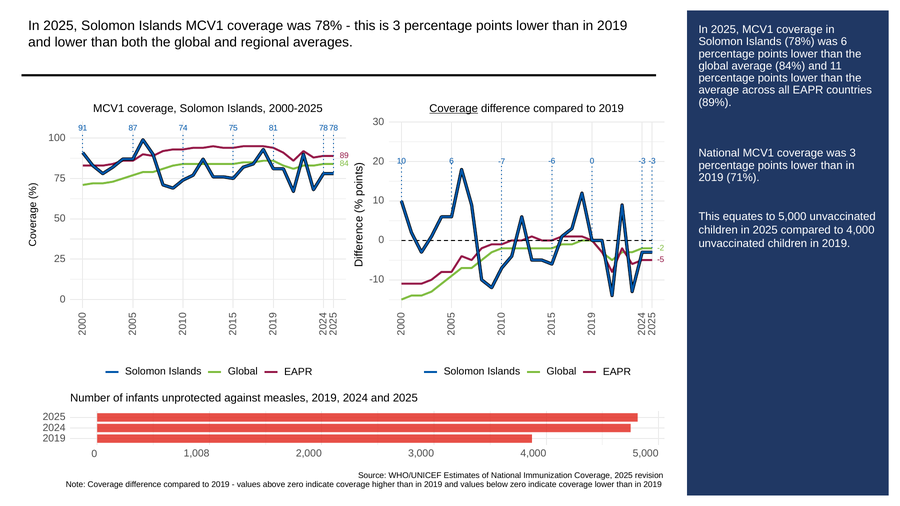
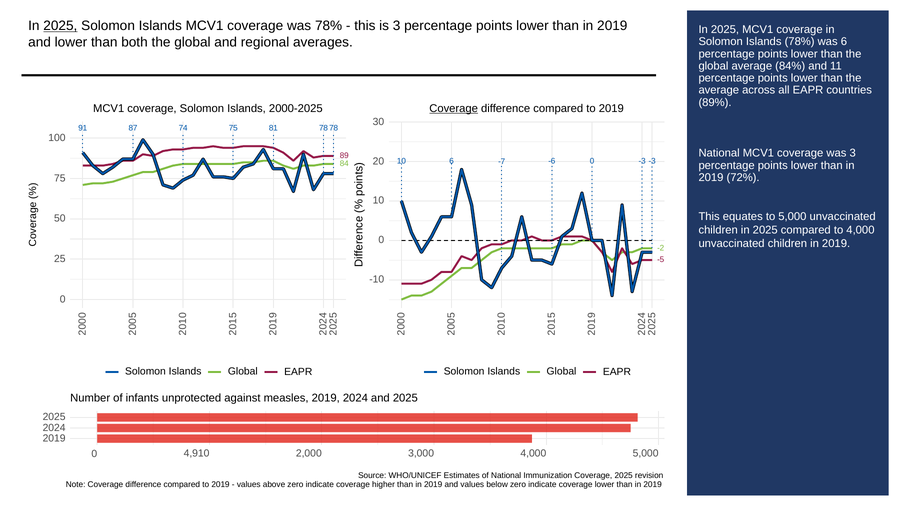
2025 underline: none -> present (60, 26)
71%: 71% -> 72% (743, 178)
1,008: 1,008 -> 4,910 (197, 453)
